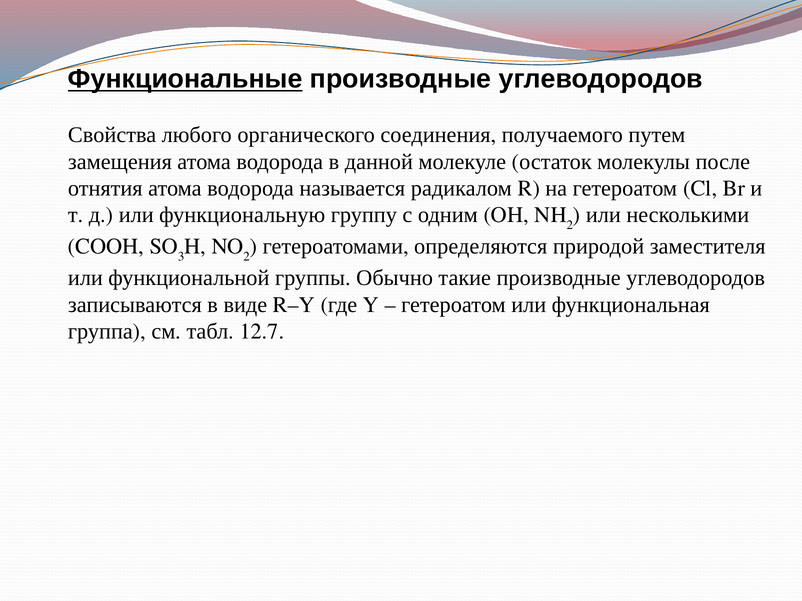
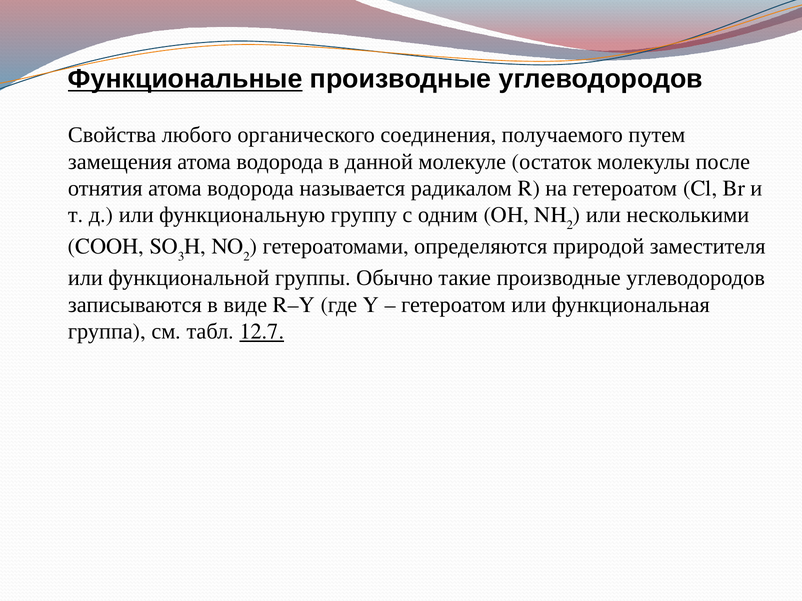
12.7 underline: none -> present (262, 332)
